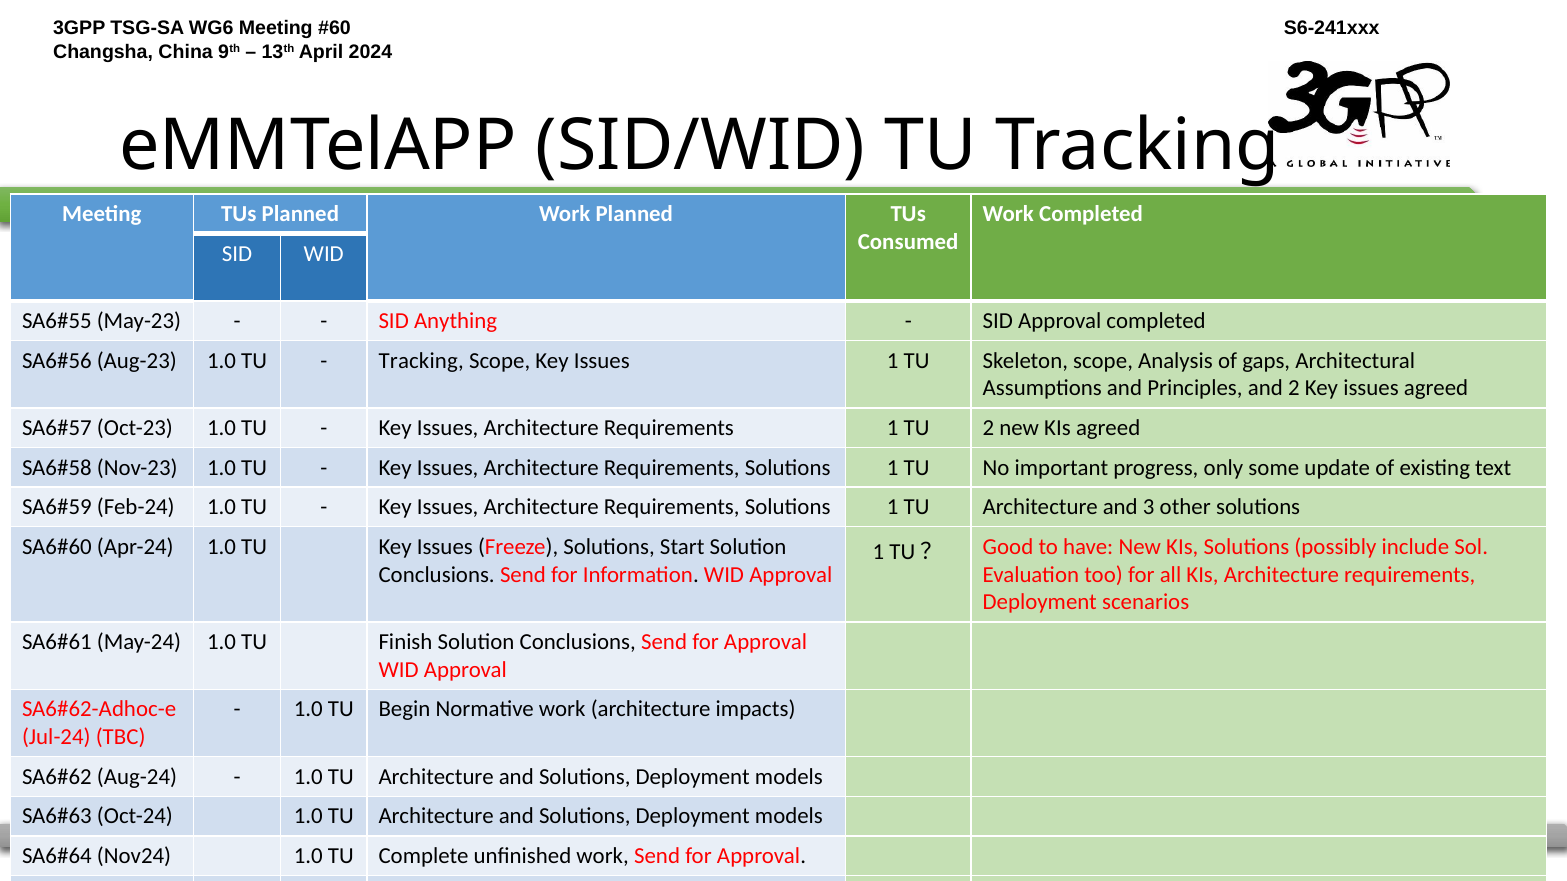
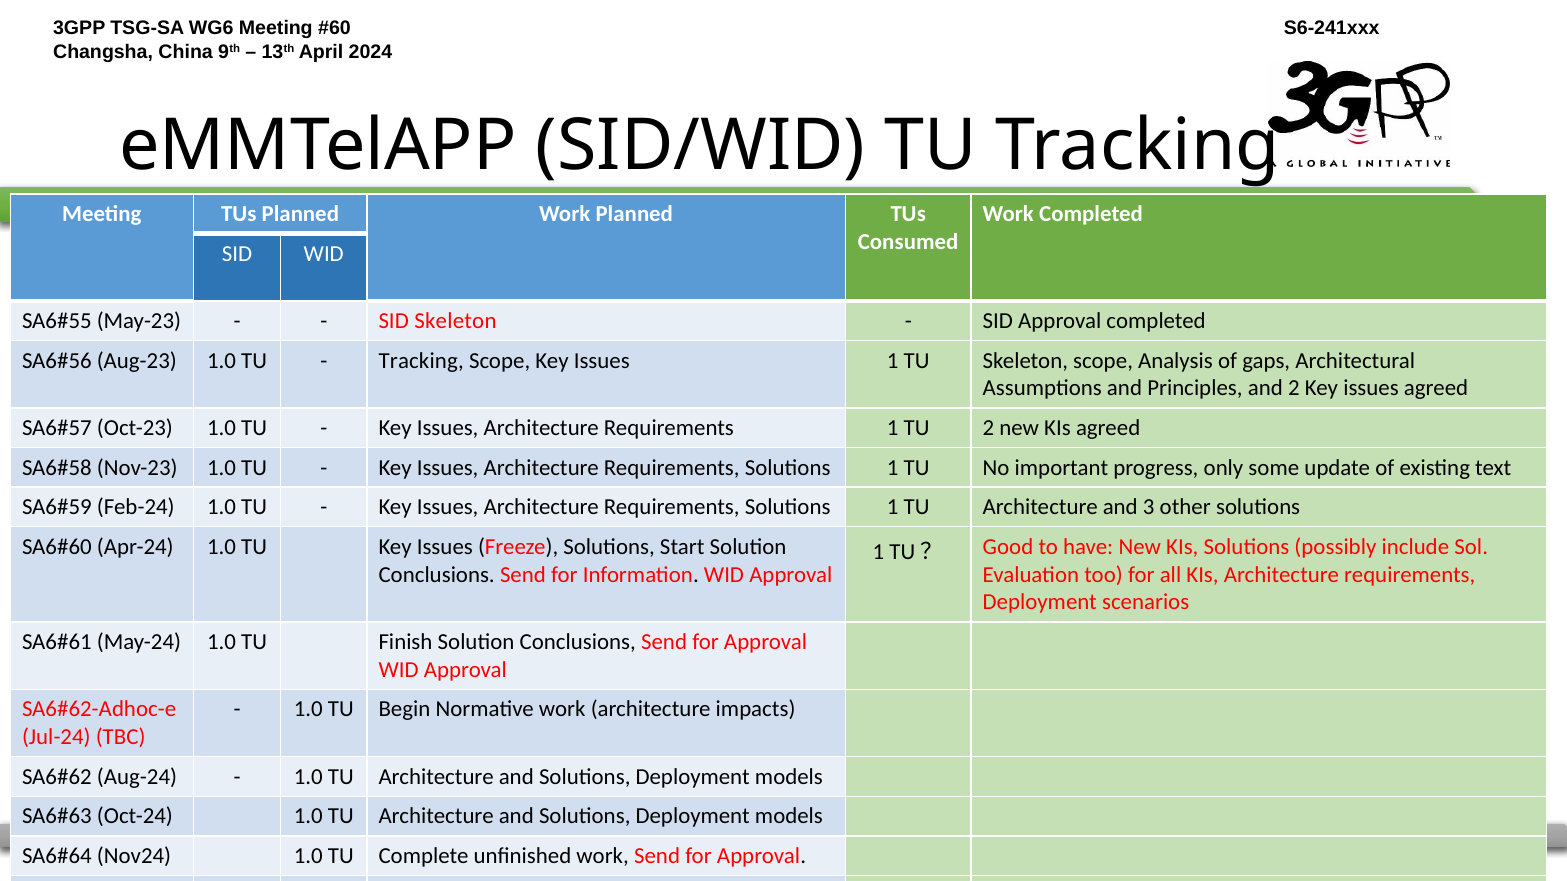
SID Anything: Anything -> Skeleton (455, 321)
